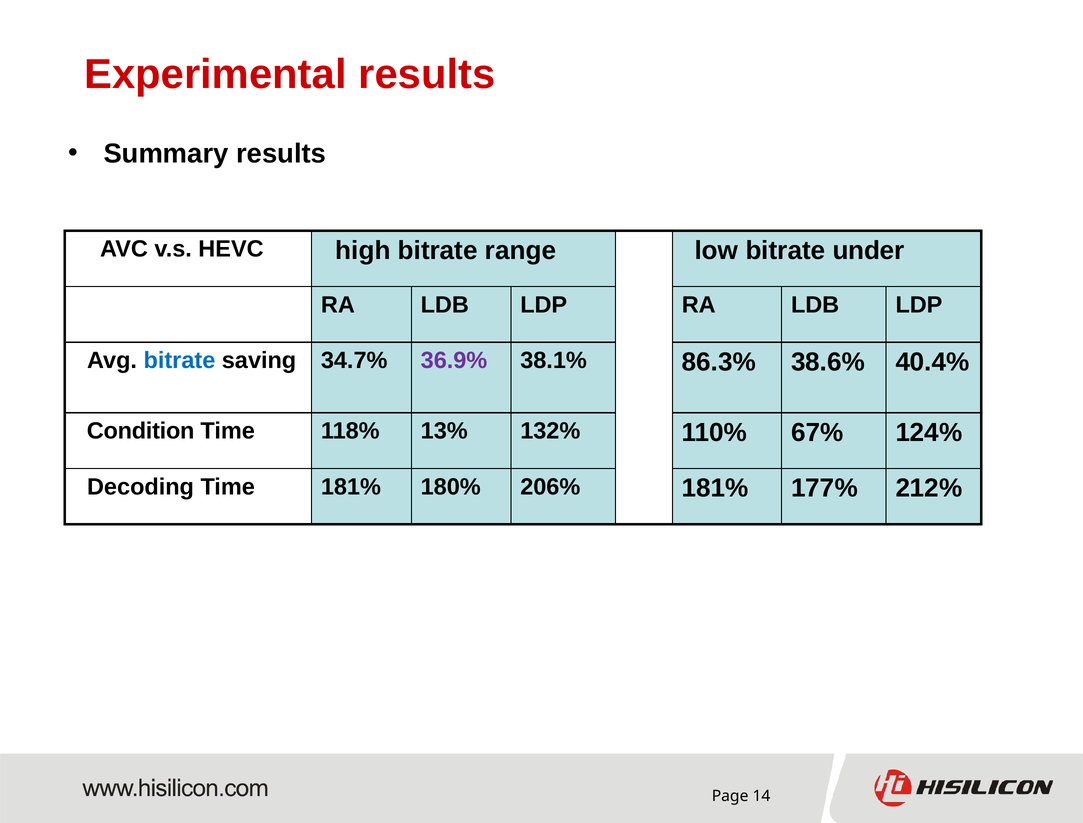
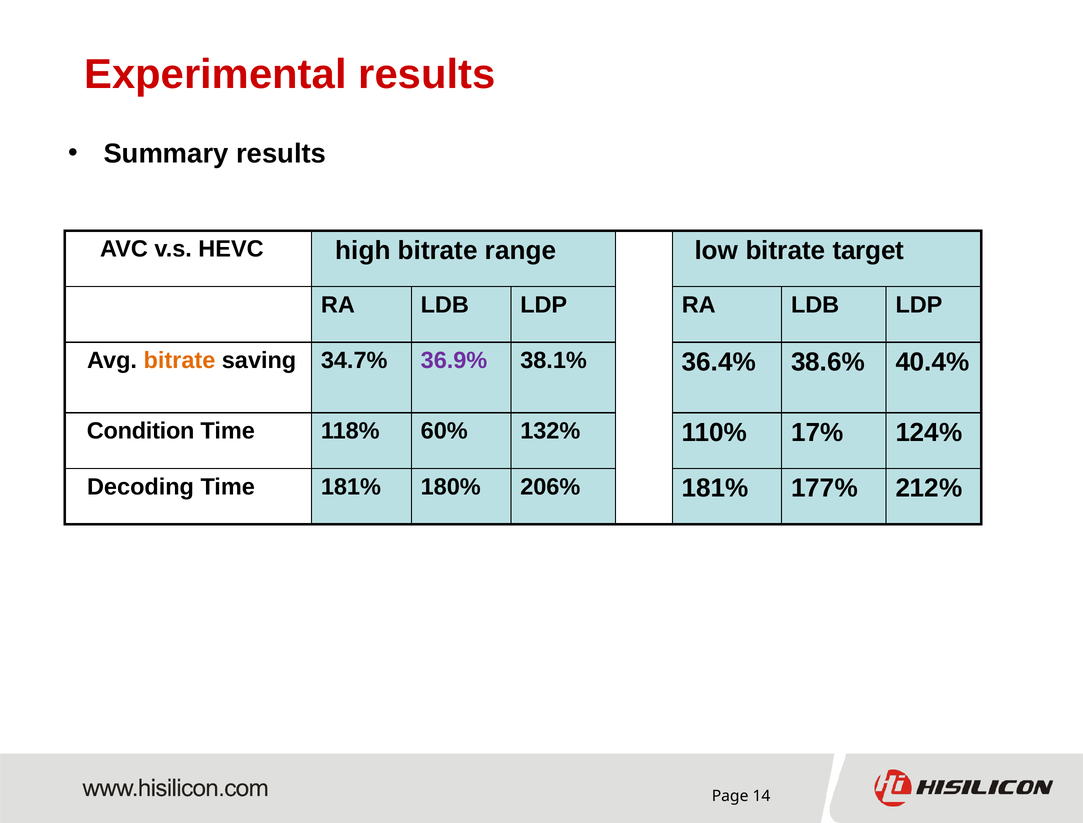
under: under -> target (868, 251)
bitrate colour: blue -> orange (179, 360)
86.3%: 86.3% -> 36.4% (719, 362)
13%: 13% -> 60% (444, 431)
67%: 67% -> 17% (817, 433)
